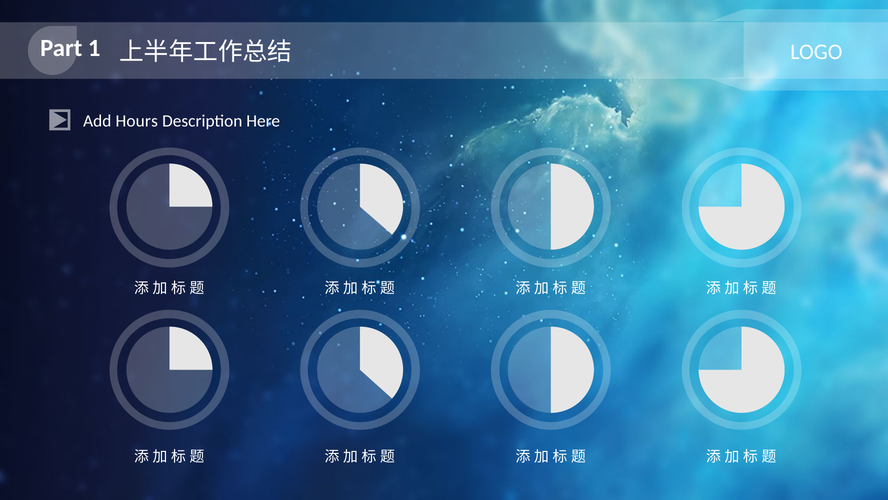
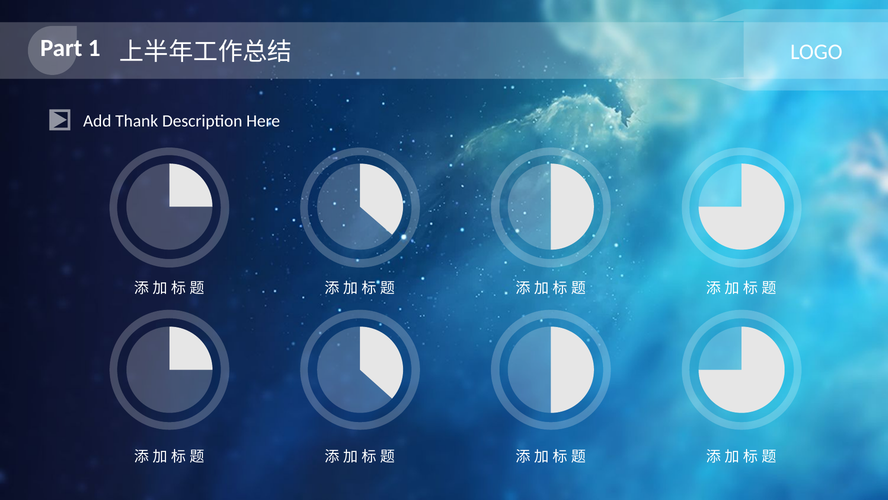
Hours: Hours -> Thank (137, 121)
